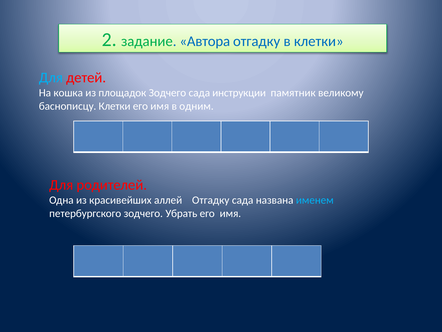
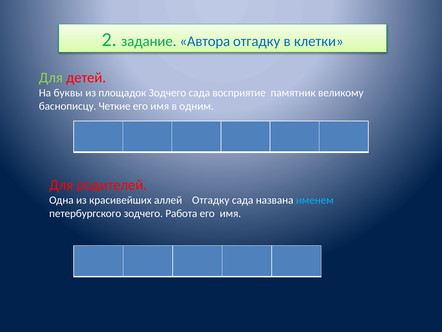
Для colour: light blue -> light green (51, 78)
кошка: кошка -> буквы (68, 93)
инструкции: инструкции -> восприятие (239, 93)
баснописцу Клетки: Клетки -> Четкие (115, 106)
Убрать: Убрать -> Работа (181, 213)
